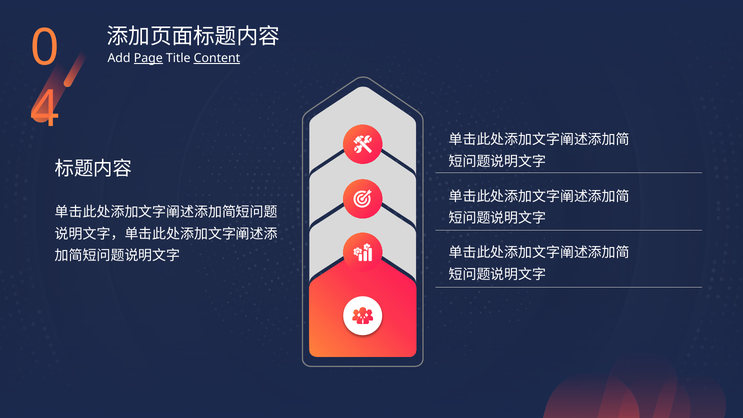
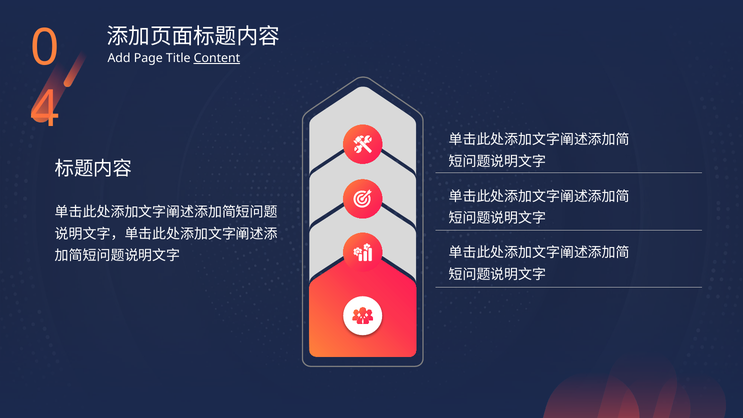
Page underline: present -> none (148, 58)
